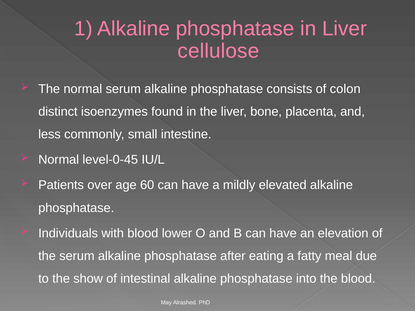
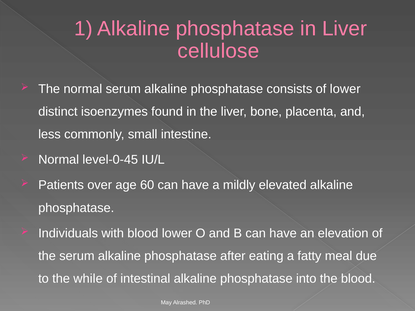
of colon: colon -> lower (345, 89)
show: show -> while (88, 279)
